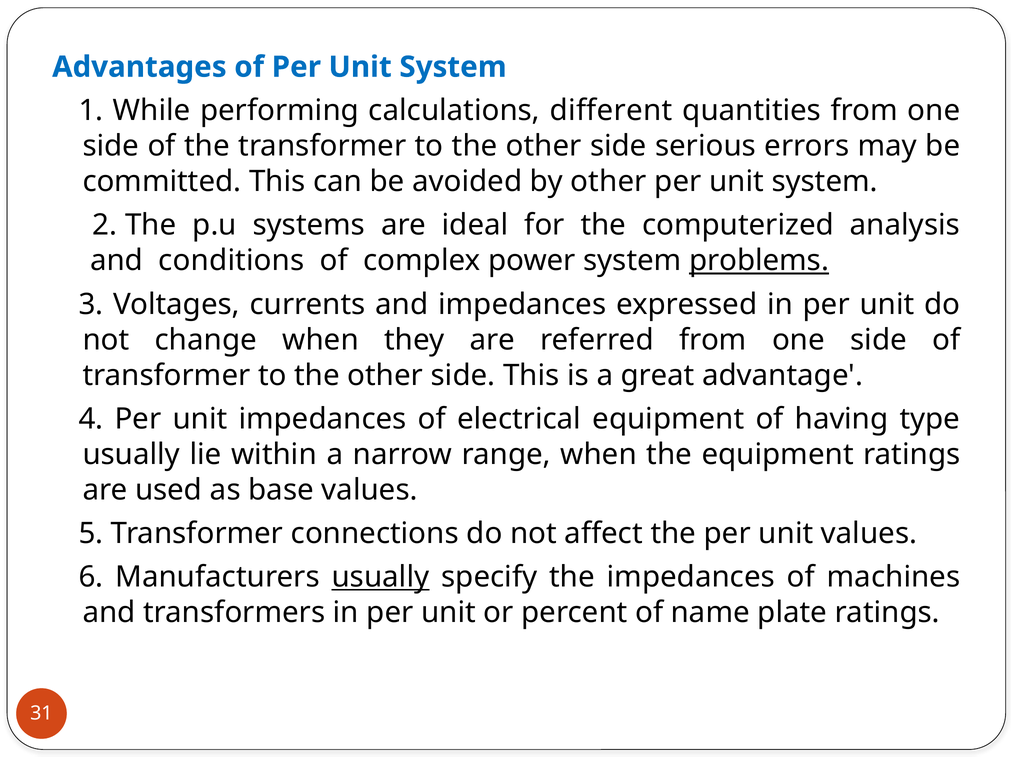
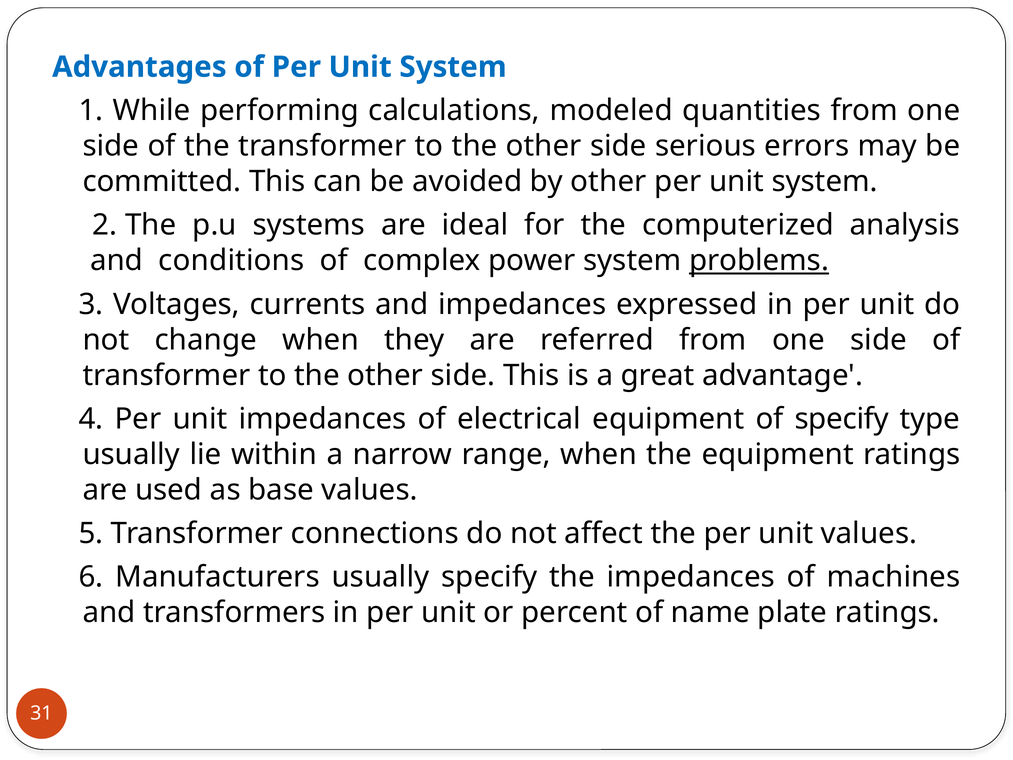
different: different -> modeled (611, 111)
of having: having -> specify (842, 419)
usually underline: present -> none (380, 577)
